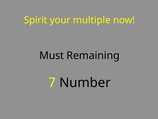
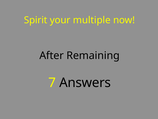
Must: Must -> After (52, 55)
Number: Number -> Answers (85, 82)
